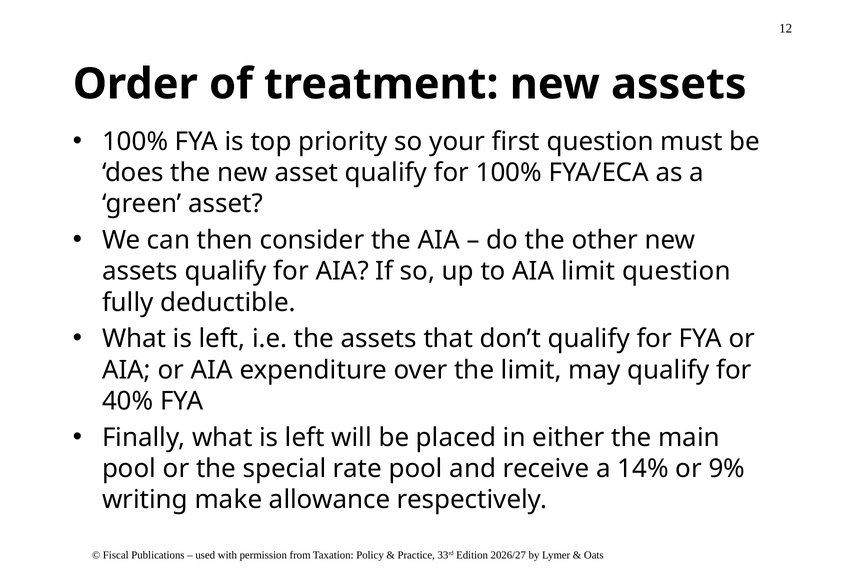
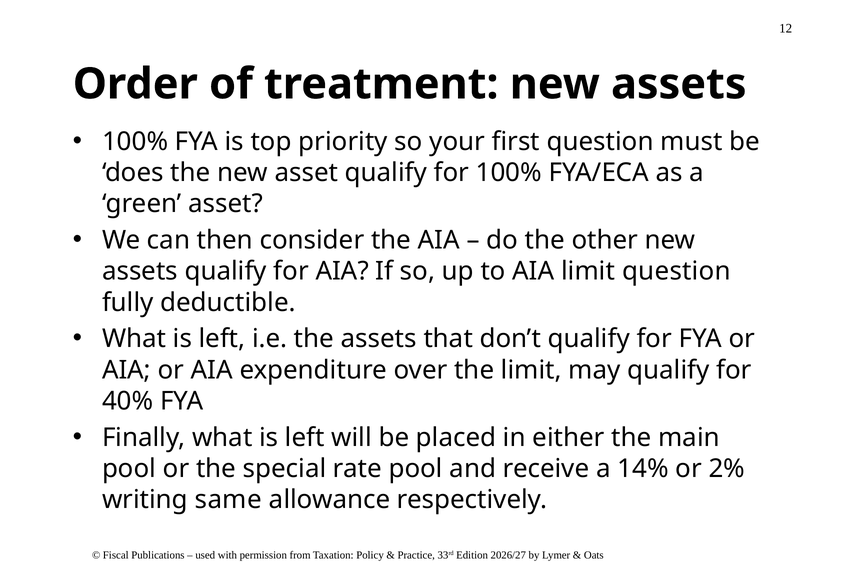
9%: 9% -> 2% (727, 469)
make: make -> same (228, 500)
